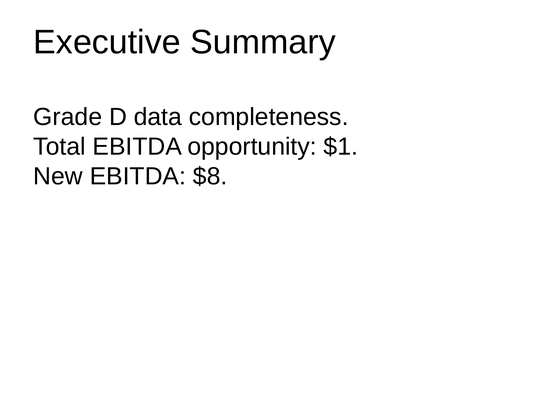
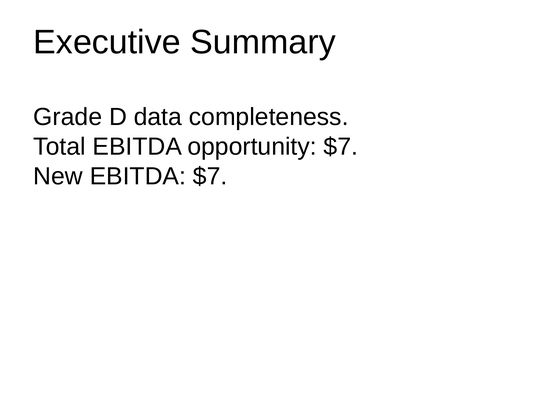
opportunity $1: $1 -> $7 (341, 147)
EBITDA $8: $8 -> $7 (210, 176)
